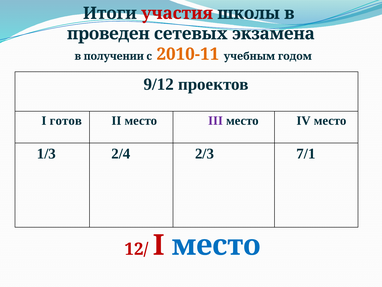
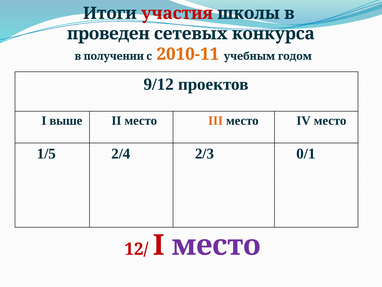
экзамена: экзамена -> конкурса (273, 34)
готов: готов -> выше (66, 120)
III colour: purple -> orange (216, 120)
1/3: 1/3 -> 1/5 (46, 154)
7/1: 7/1 -> 0/1 (306, 154)
место colour: blue -> purple (216, 245)
